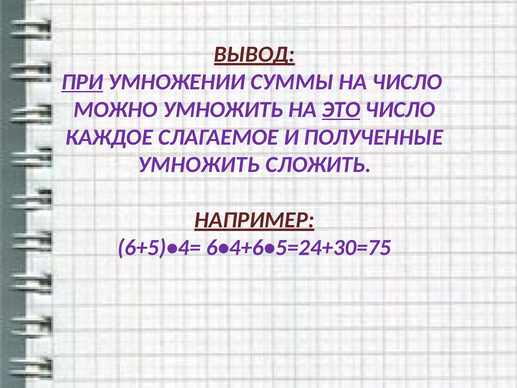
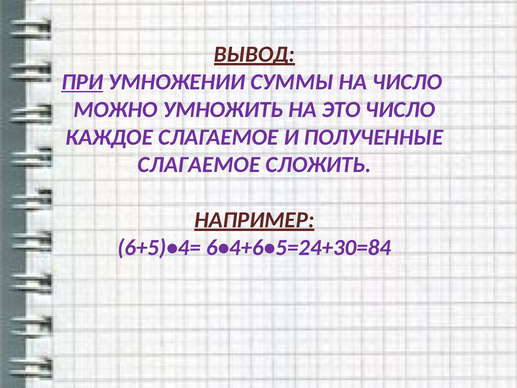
ЭТО underline: present -> none (341, 109)
УМНОЖИТЬ: УМНОЖИТЬ -> СЛАГАЕМОЕ (199, 165)
6•4+6•5=24+30=75: 6•4+6•5=24+30=75 -> 6•4+6•5=24+30=84 (299, 247)
